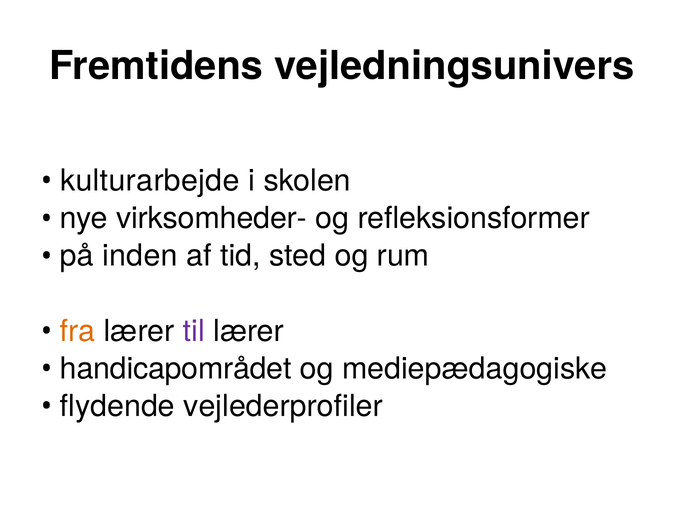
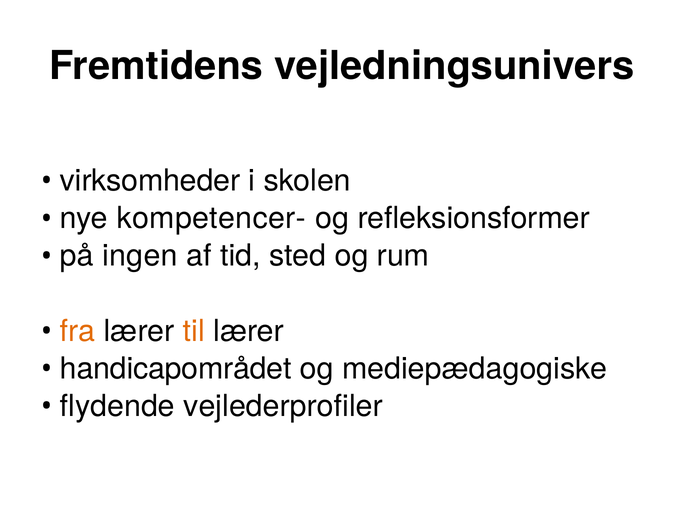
kulturarbejde: kulturarbejde -> virksomheder (150, 181)
virksomheder-: virksomheder- -> kompetencer- (211, 218)
inden: inden -> ingen (140, 256)
til colour: purple -> orange (194, 331)
